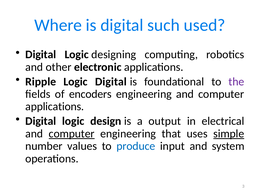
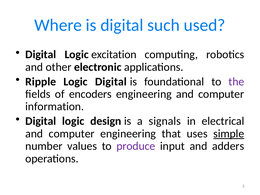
designing: designing -> excitation (114, 55)
applications: applications -> information (55, 107)
output: output -> signals (165, 121)
computer underline: present -> none (72, 134)
produce colour: blue -> purple (136, 146)
system: system -> adders (228, 146)
